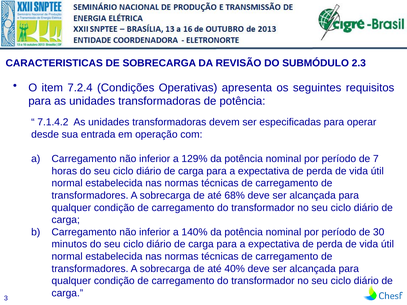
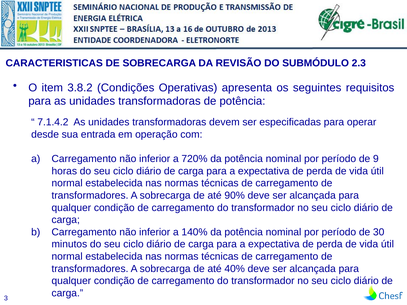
7.2.4: 7.2.4 -> 3.8.2 (80, 88)
129%: 129% -> 720% (194, 159)
7: 7 -> 9 (376, 159)
68%: 68% -> 90% (235, 196)
